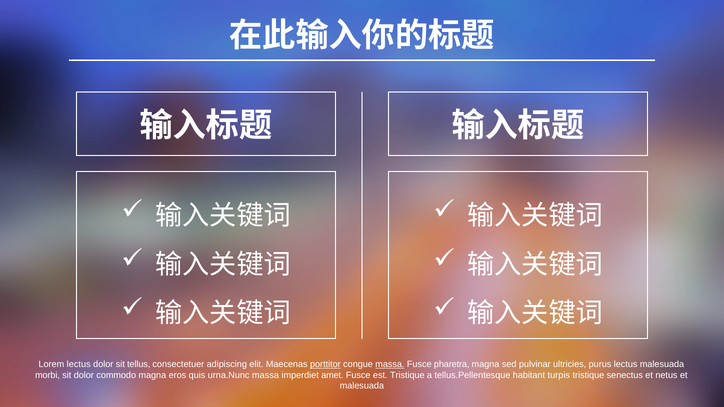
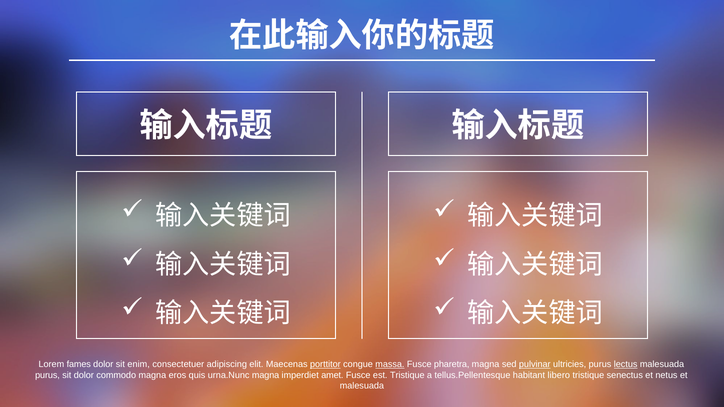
Lorem lectus: lectus -> fames (79, 364)
tellus: tellus -> enim (139, 364)
pulvinar underline: none -> present (535, 364)
lectus underline: none -> present (626, 364)
morbi: morbi -> purus (47, 375)
urna.Nunc massa: massa -> magna (266, 375)
turpis: turpis -> libero (559, 375)
